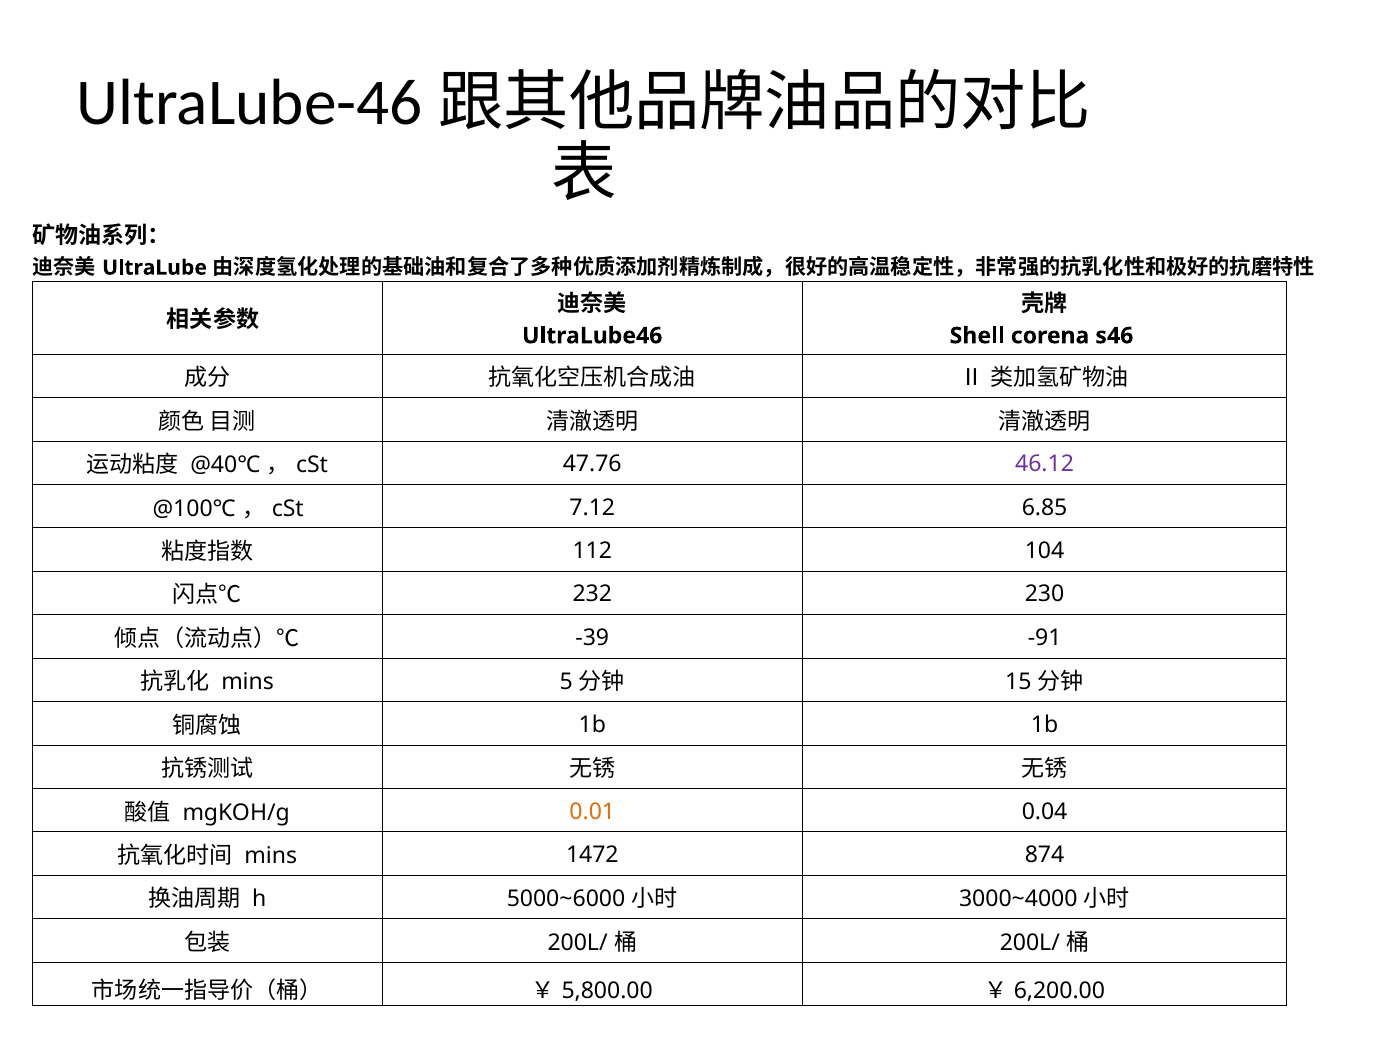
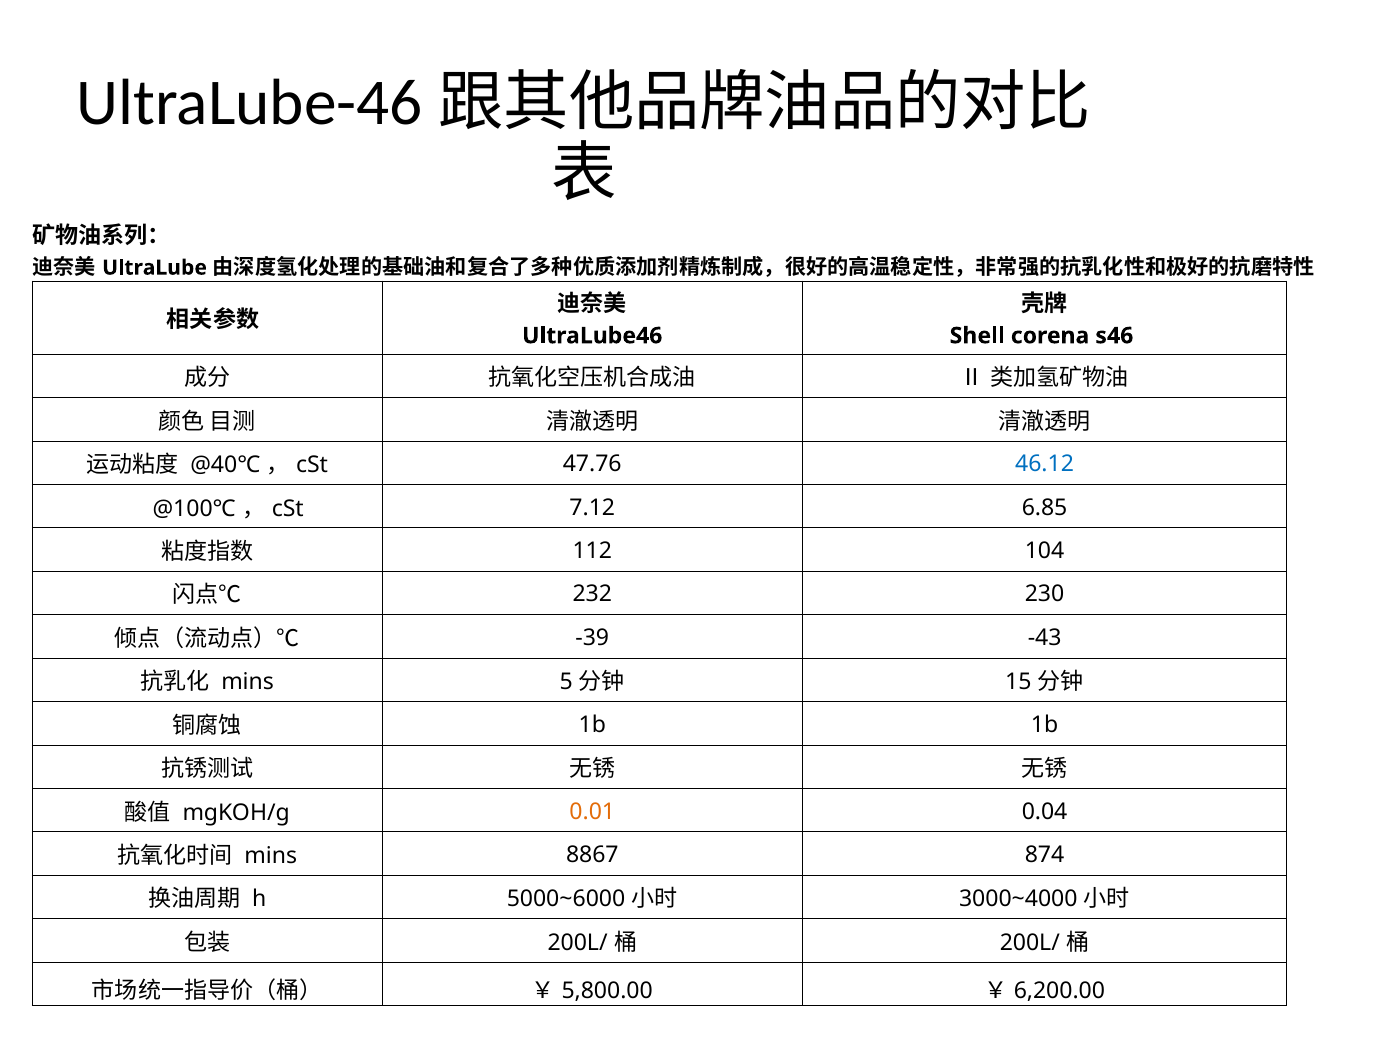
46.12 colour: purple -> blue (1045, 464)
-91: -91 -> -43 (1045, 638)
1472: 1472 -> 8867 (592, 855)
